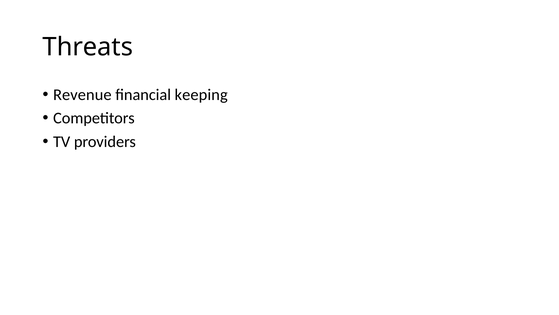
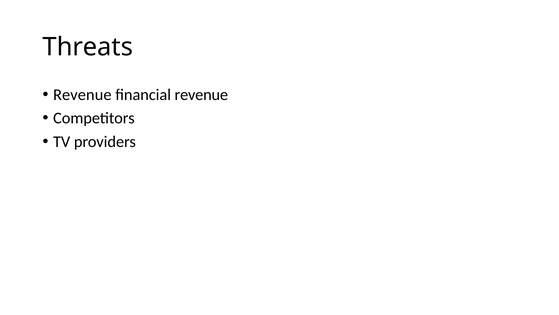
financial keeping: keeping -> revenue (201, 95)
